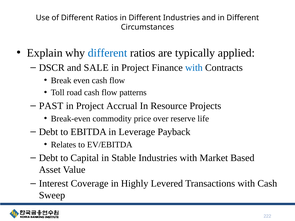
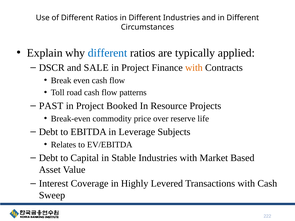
with colour: blue -> orange (194, 68)
Accrual: Accrual -> Booked (122, 106)
Payback: Payback -> Subjects (174, 132)
